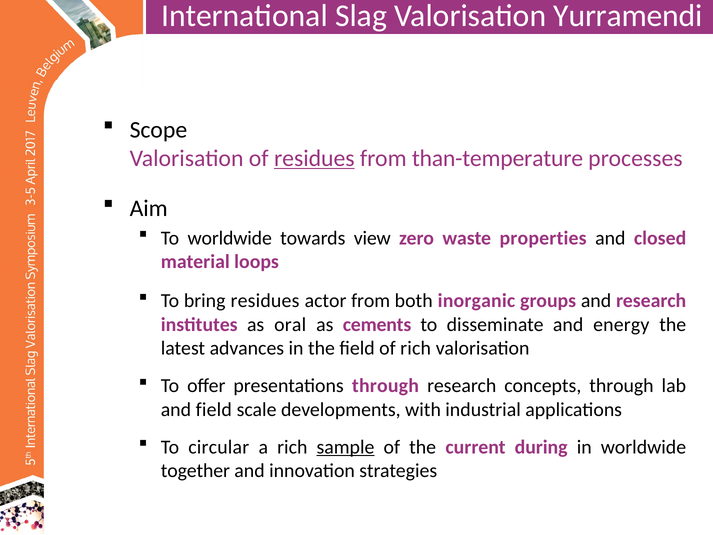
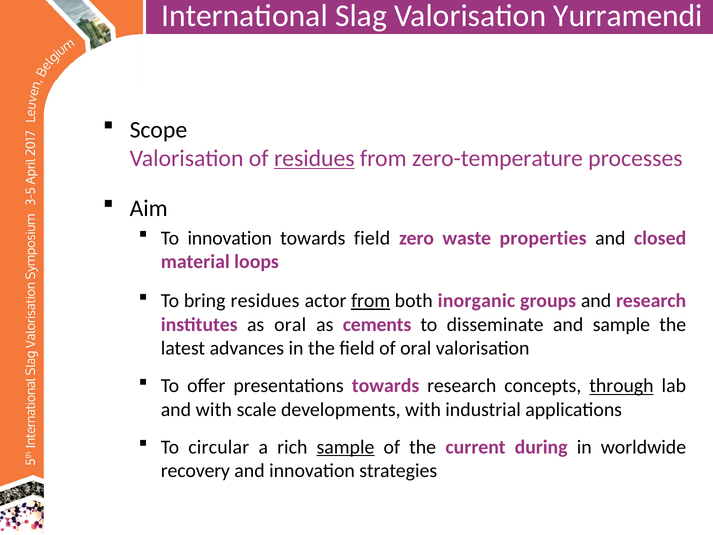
than-temperature: than-temperature -> zero-temperature (497, 158)
To worldwide: worldwide -> innovation (230, 238)
towards view: view -> field (372, 238)
from underline: none -> present (371, 301)
and energy: energy -> sample (621, 324)
of rich: rich -> oral (416, 348)
presentations through: through -> towards (386, 386)
through underline: none -> present (621, 386)
and field: field -> with (214, 409)
together: together -> recovery (195, 471)
